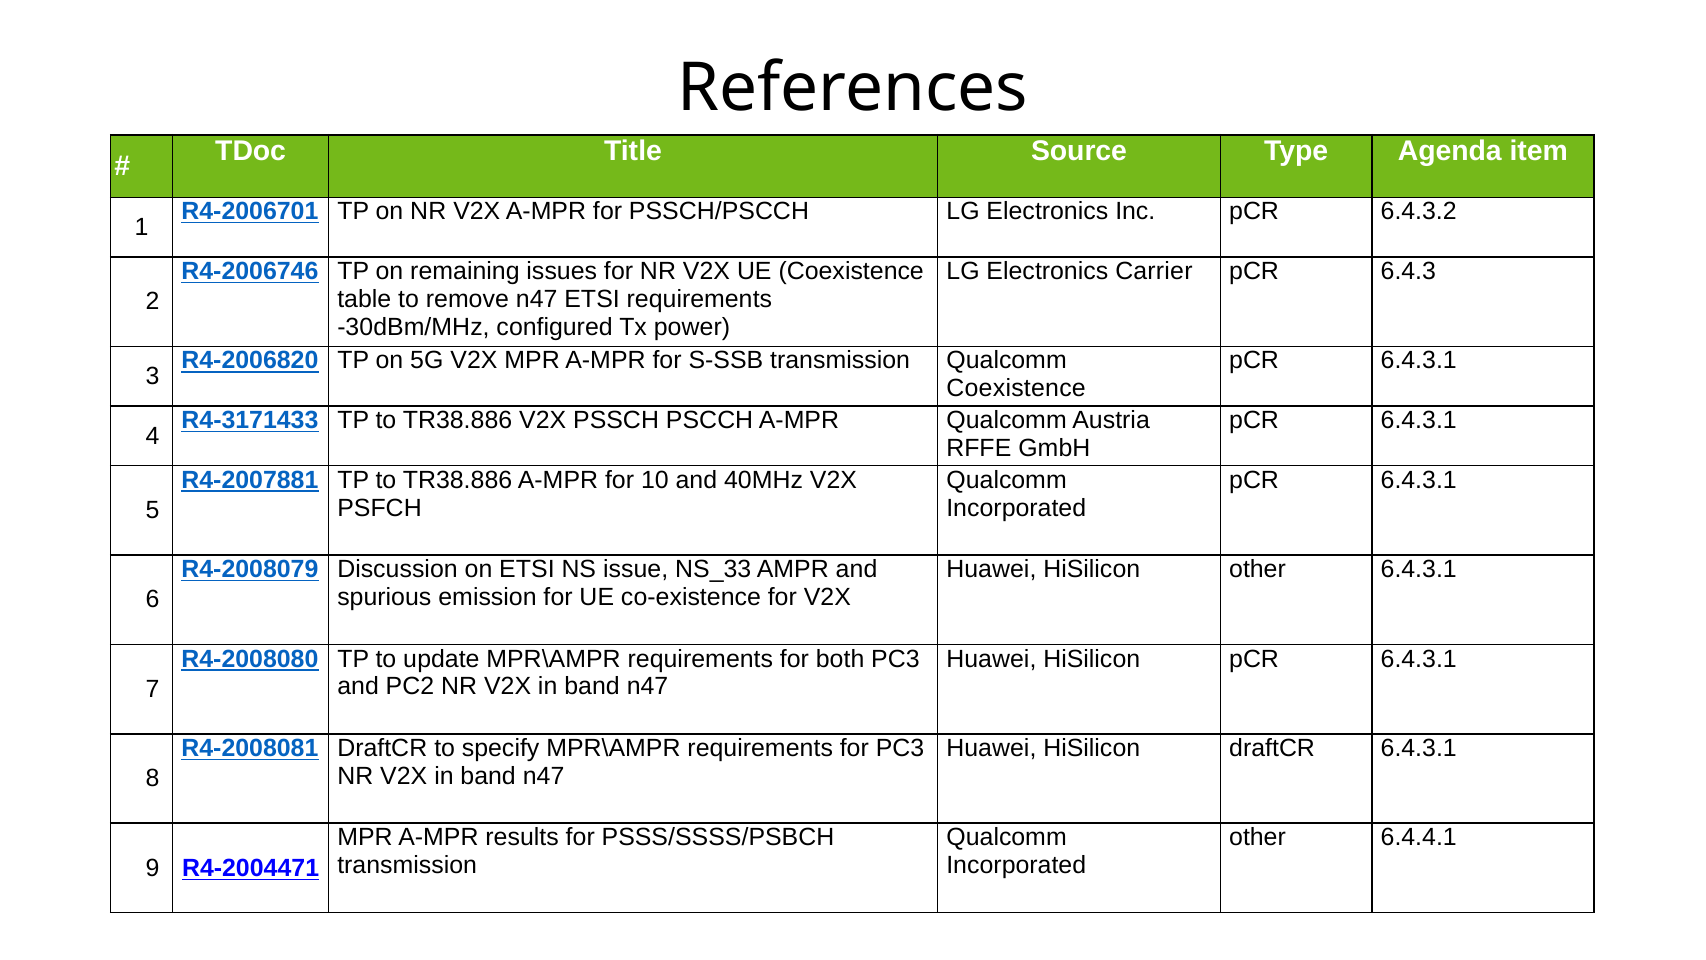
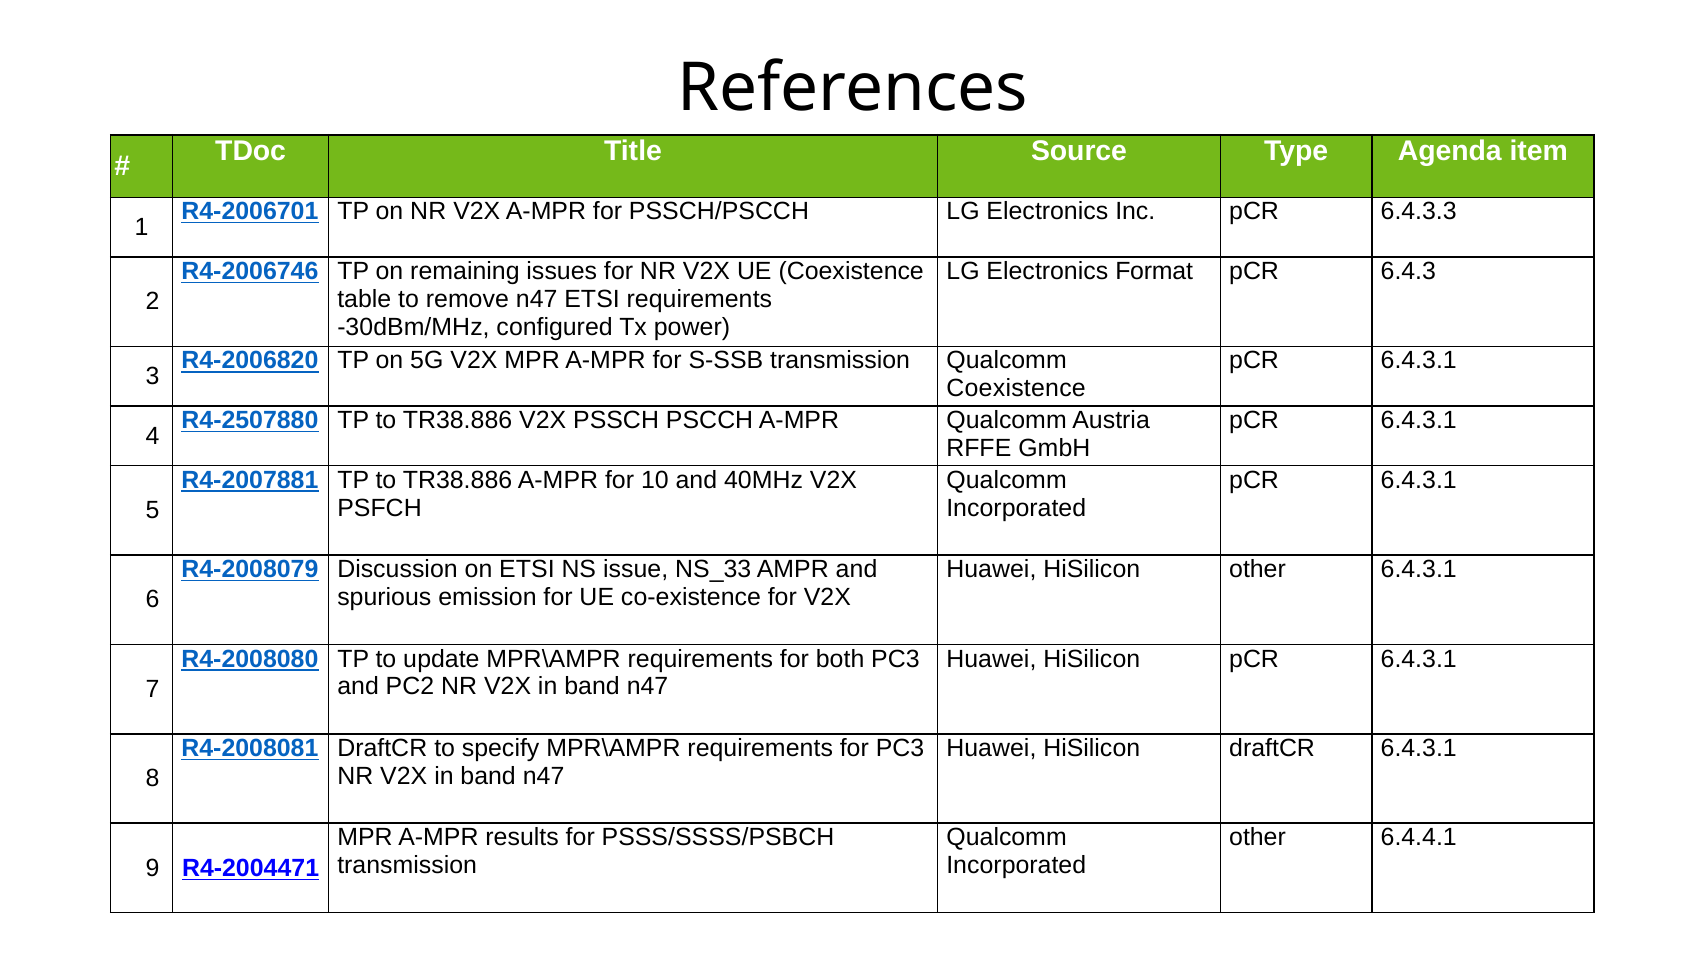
6.4.3.2: 6.4.3.2 -> 6.4.3.3 (1419, 212)
Carrier: Carrier -> Format (1154, 271)
R4-3171433: R4-3171433 -> R4-2507880 (250, 420)
